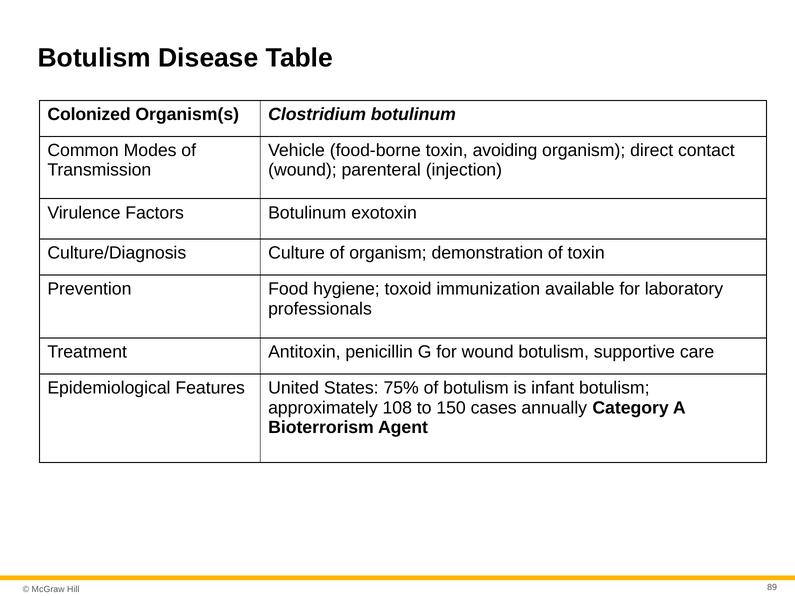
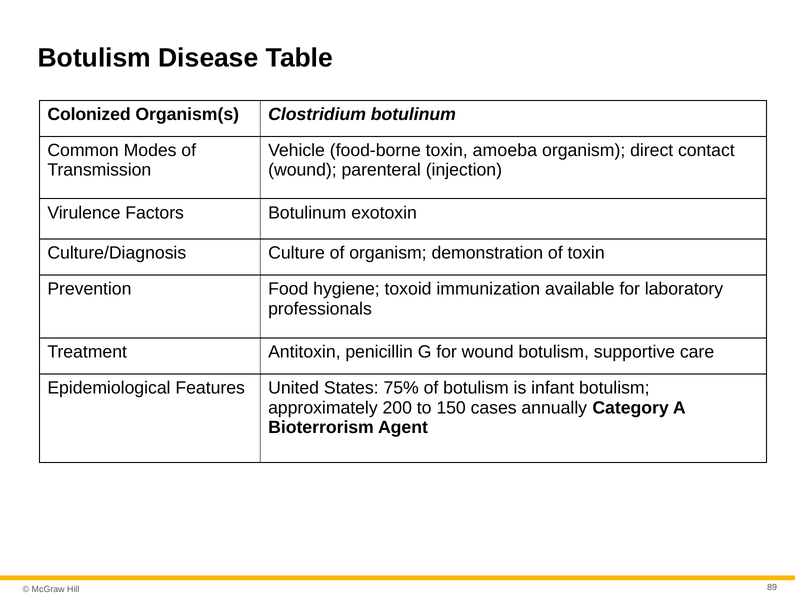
avoiding: avoiding -> amoeba (505, 151)
108: 108 -> 200 (397, 408)
